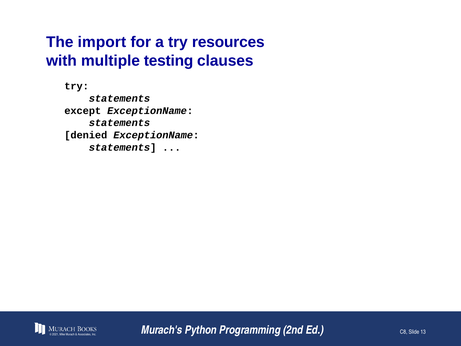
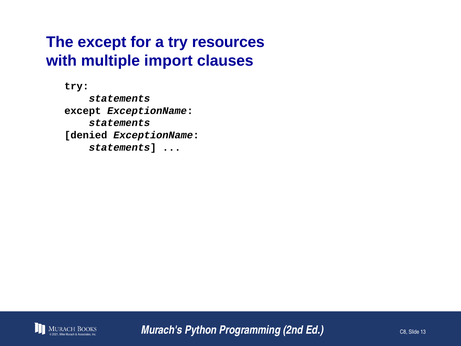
The import: import -> except (102, 42)
testing: testing -> import (168, 61)
